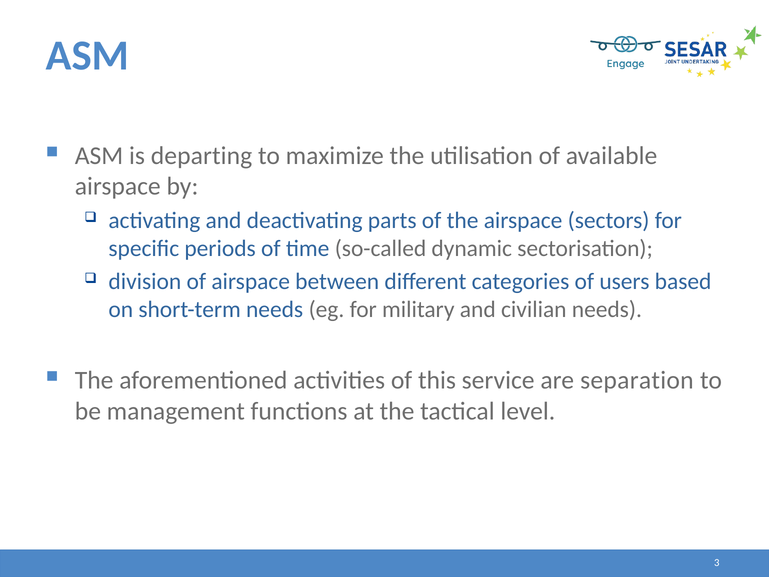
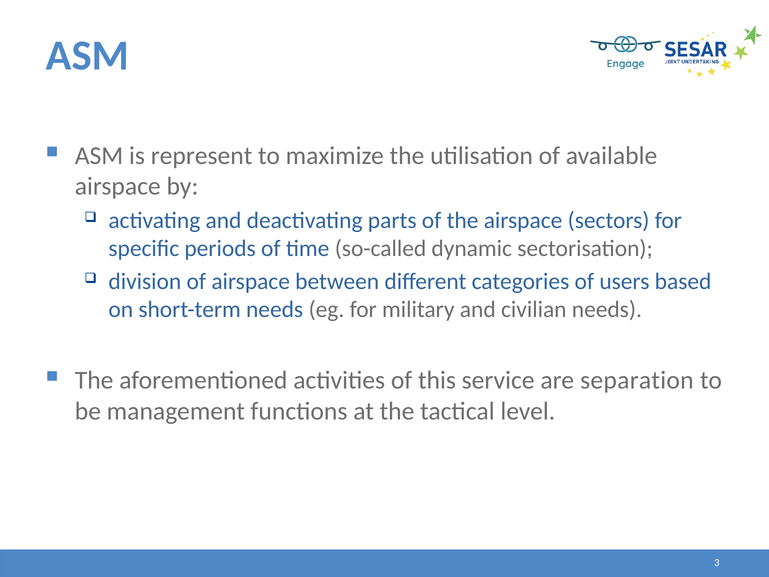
departing: departing -> represent (202, 156)
